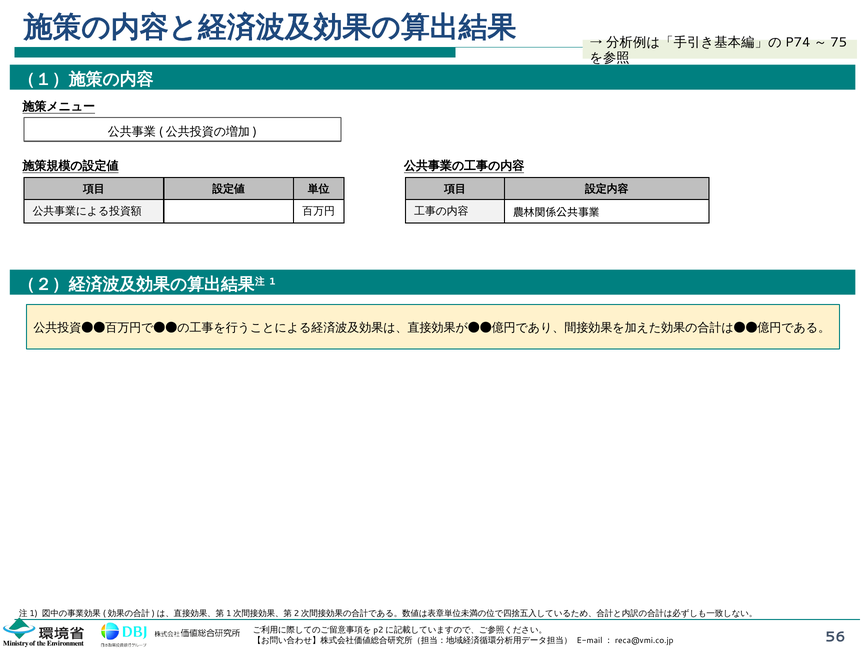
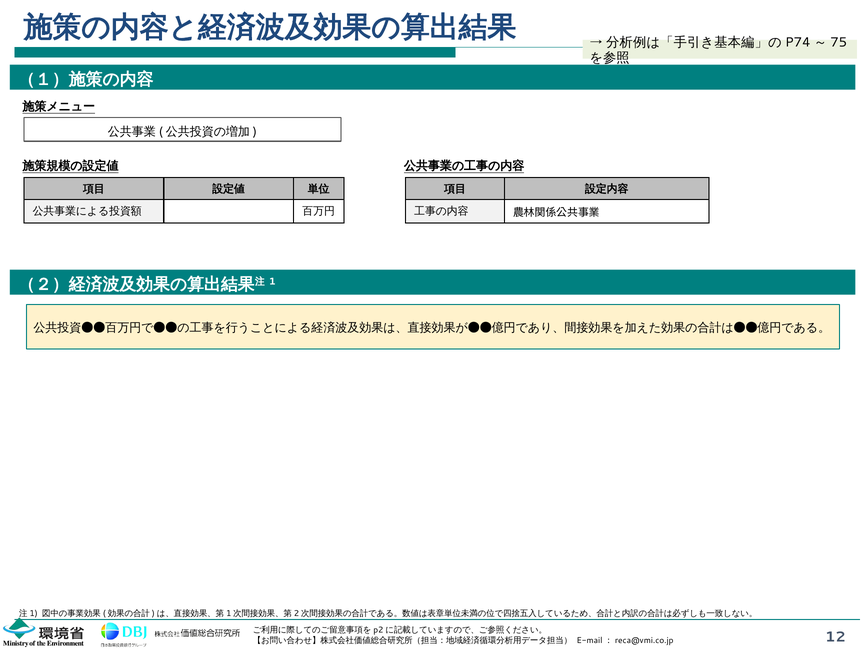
56: 56 -> 12 (835, 637)
